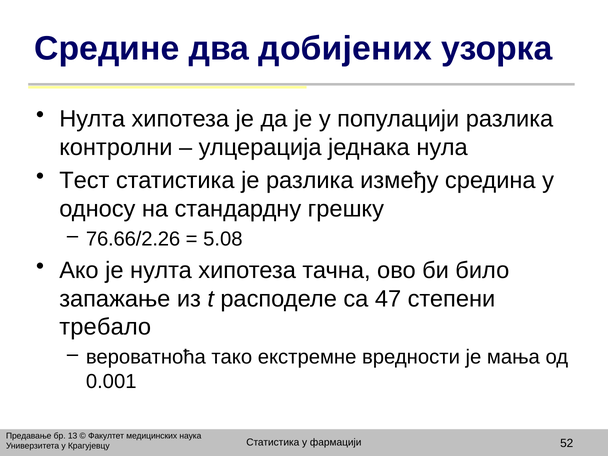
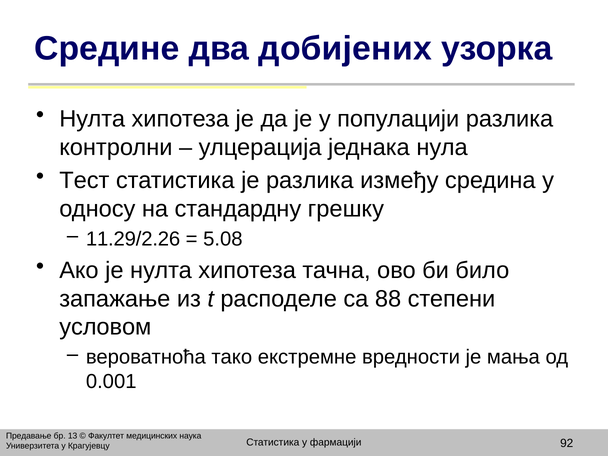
76.66/2.26: 76.66/2.26 -> 11.29/2.26 (133, 239)
47: 47 -> 88 (388, 299)
требало: требало -> условом (105, 327)
52: 52 -> 92 (567, 444)
